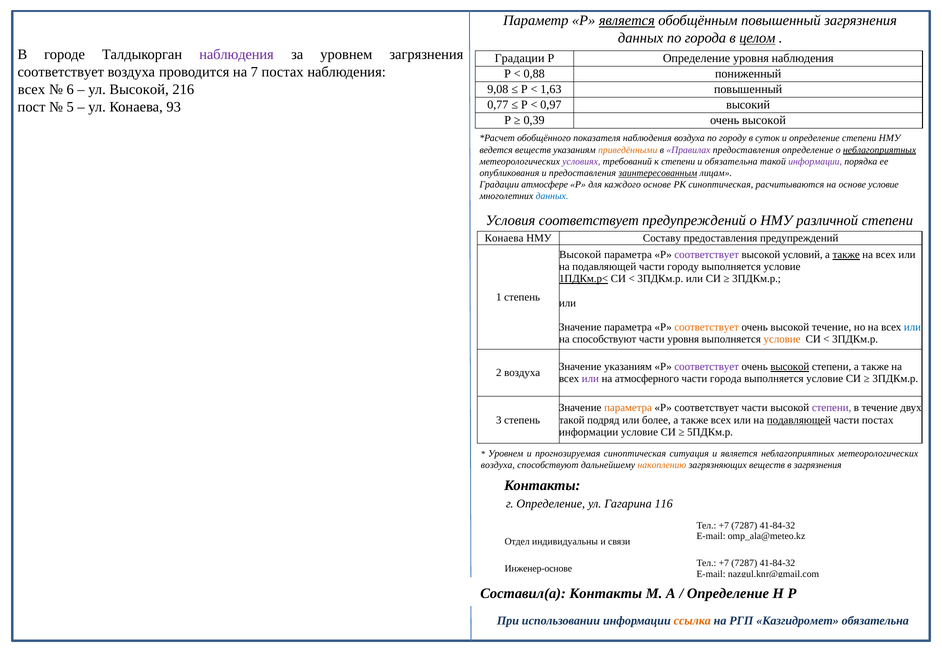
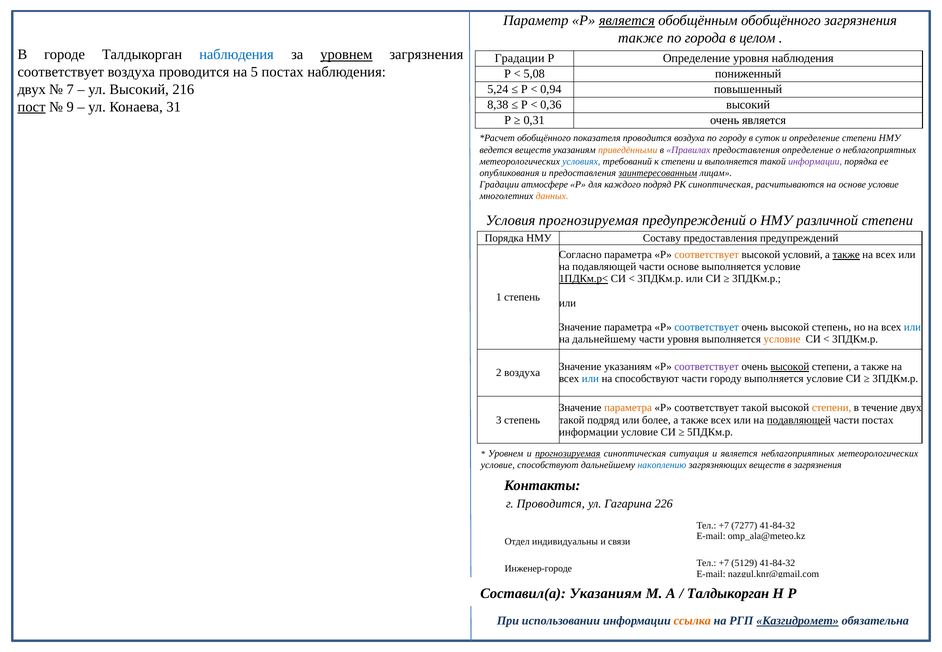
обобщённым повышенный: повышенный -> обобщённого (781, 21)
данных: данных -> также (641, 38)
целом underline: present -> none (757, 38)
наблюдения colour: purple -> blue (236, 55)
уровнем underline: none -> present (346, 55)
7: 7 -> 5 (254, 72)
0,88: 0,88 -> 5,08 (534, 74)
всех: всех -> двух (32, 89)
6: 6 -> 7 (70, 89)
ул Высокой: Высокой -> Высокий (139, 89)
9,08: 9,08 -> 5,24 (498, 89)
1,63: 1,63 -> 0,94 (551, 89)
0,77: 0,77 -> 8,38 (498, 105)
0,97: 0,97 -> 0,36 (551, 105)
пост underline: none -> present (32, 107)
5: 5 -> 9 (70, 107)
93: 93 -> 31 (174, 107)
0,39: 0,39 -> 0,31 (534, 120)
высокой: высокой -> является (764, 120)
показателя наблюдения: наблюдения -> проводится (647, 138)
неблагоприятных underline: present -> none (880, 150)
условиях colour: purple -> blue (581, 161)
и обязательна: обязательна -> выполняется (731, 161)
каждого основе: основе -> подряд (657, 185)
данных colour: blue -> orange (552, 196)
Условия соответствует: соответствует -> прогнозируемая (589, 221)
Конаева: Конаева -> Порядка (504, 238)
Высокой: Высокой -> Согласно (580, 255)
соответствует colour: purple -> orange (707, 255)
части городу: городу -> основе (683, 267)
соответствует colour: orange -> blue (707, 327)
высокой течение: течение -> степень (832, 327)
на способствуют: способствуют -> дальнейшему (604, 339)
или colour: purple -> blue (590, 379)
на атмосферного: атмосферного -> способствуют (647, 379)
части города: города -> городу (726, 379)
соответствует части: части -> такой (755, 408)
степени colour: purple -> orange (832, 408)
прогнозируемая underline: none -> present (568, 454)
воздуха: воздуха -> условие (498, 465)
накоплению colour: orange -> blue (662, 465)
г Определение: Определение -> Проводится (551, 504)
116: 116 -> 226 (664, 504)
7287: 7287 -> 7277 (744, 526)
7287: 7287 -> 5129 (744, 563)
Инженер-основе: Инженер-основе -> Инженер-городе (538, 569)
Составил(а Контакты: Контакты -> Указаниям (606, 594)
Определение: Определение -> Талдыкорган (728, 594)
Казгидромет underline: none -> present (798, 621)
